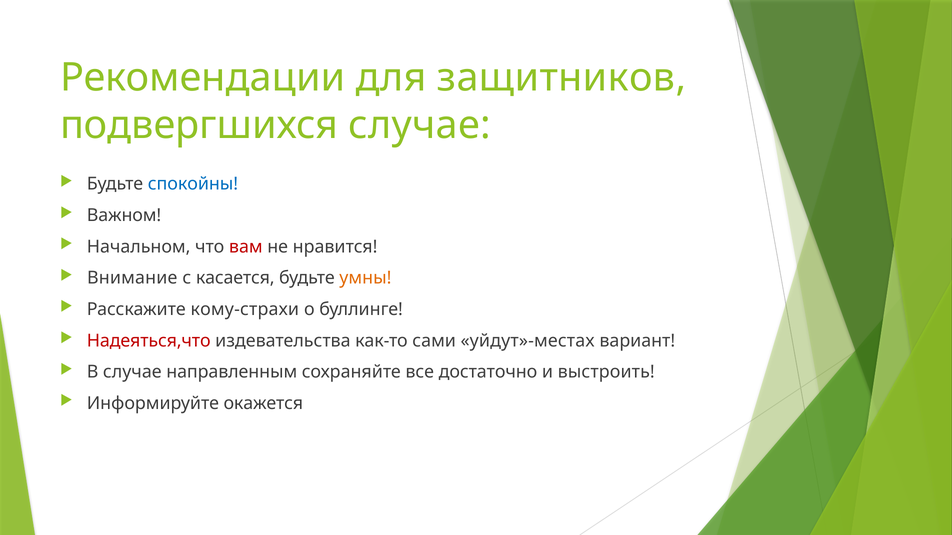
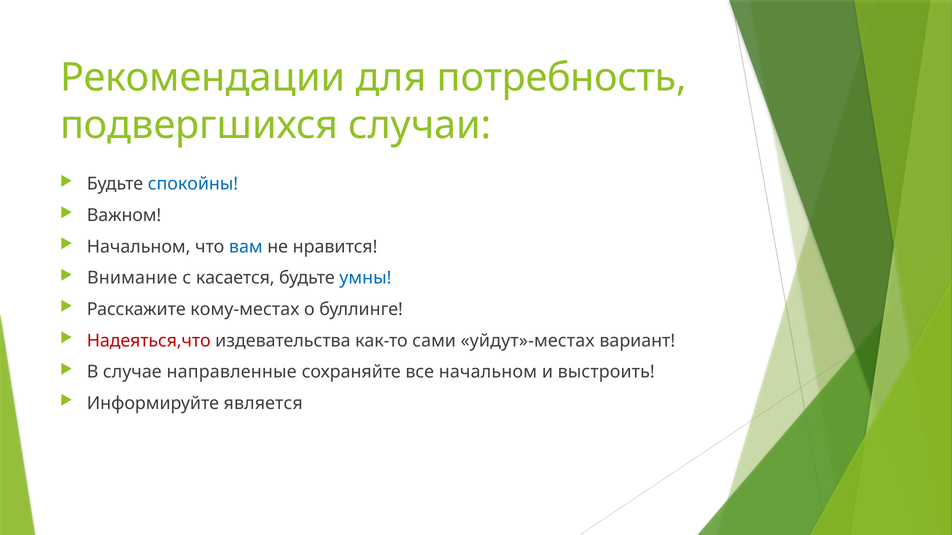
защитников: защитников -> потребность (562, 78)
подвергшихся случае: случае -> случаи (420, 125)
вам colour: red -> blue (246, 247)
умны colour: orange -> blue (365, 278)
кому-страхи: кому-страхи -> кому-местах (245, 310)
направленным: направленным -> направленные (232, 372)
все достаточно: достаточно -> начальном (488, 372)
окажется: окажется -> является (263, 404)
